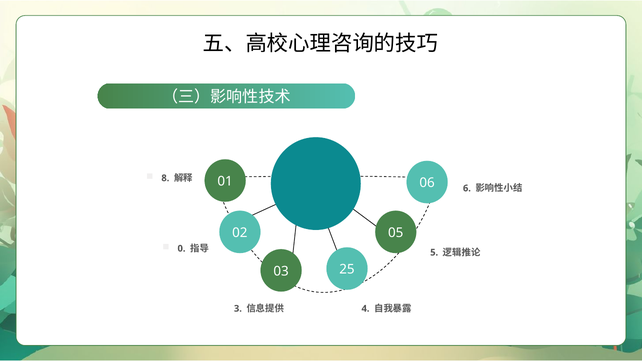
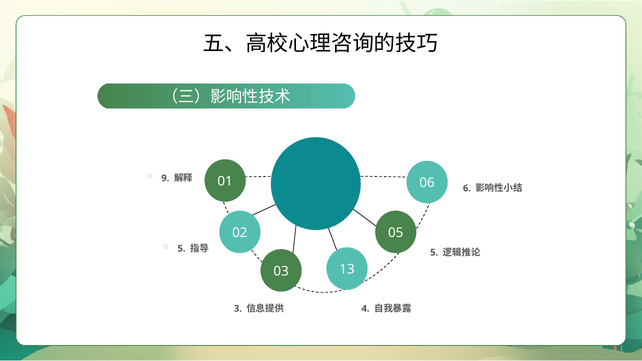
8: 8 -> 9 (165, 178)
0: 0 -> 5 (181, 249)
25: 25 -> 13 (347, 270)
